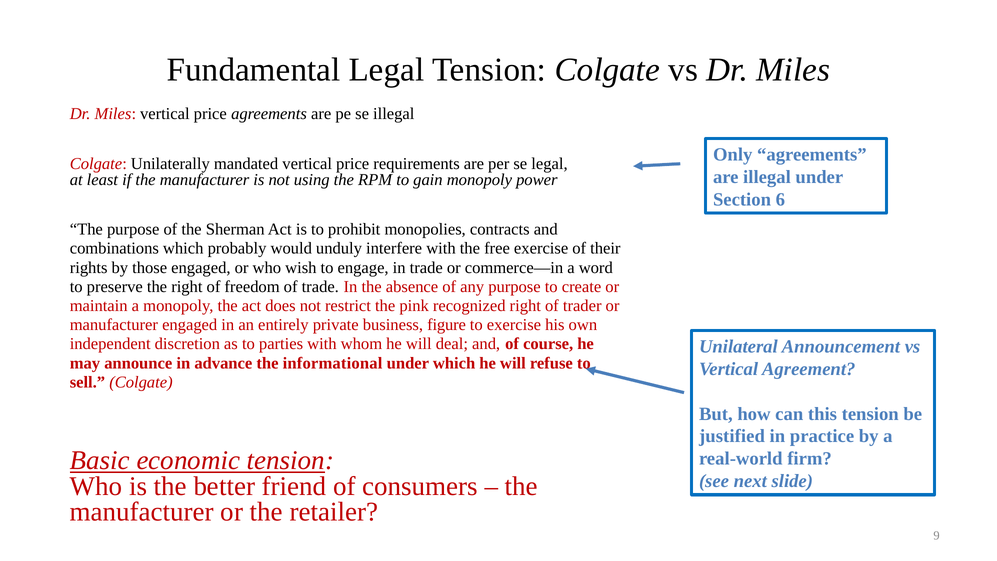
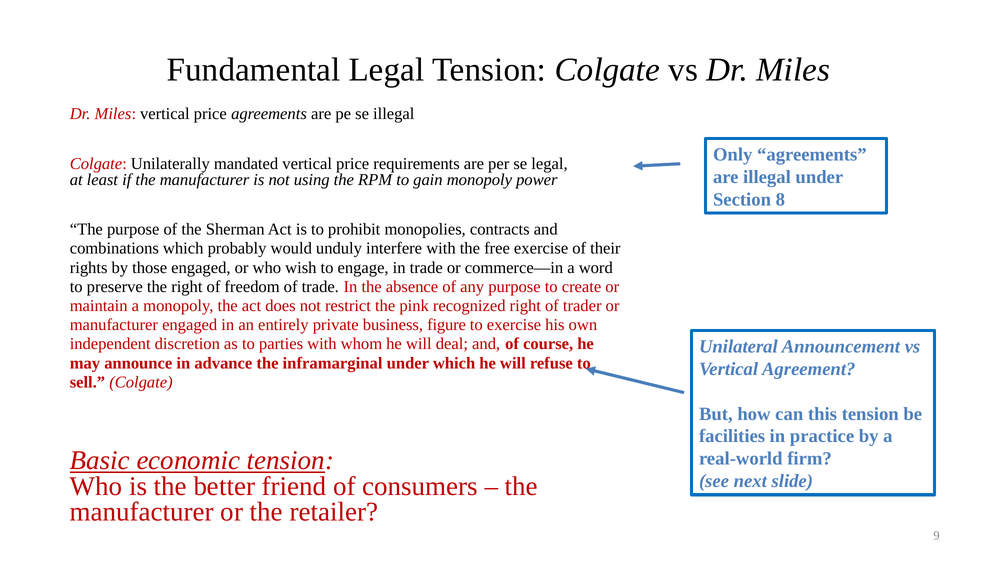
6: 6 -> 8 (780, 200)
informational: informational -> inframarginal (333, 363)
justified: justified -> facilities (732, 436)
